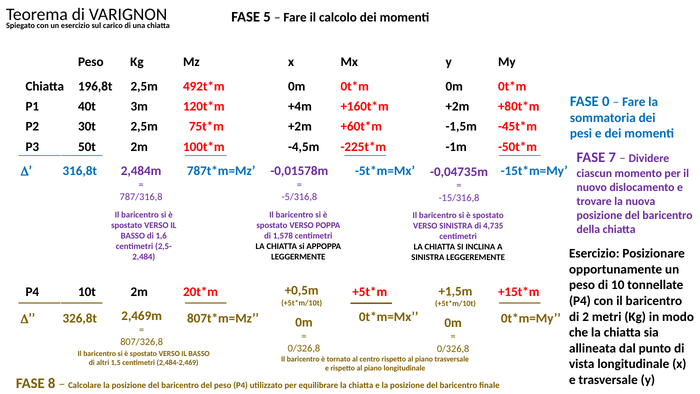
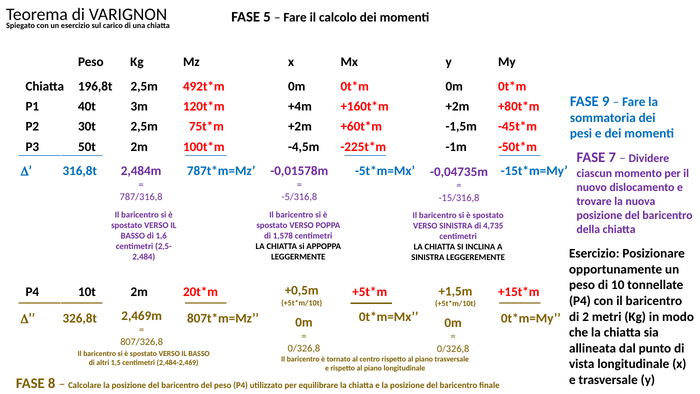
0: 0 -> 9 (606, 101)
